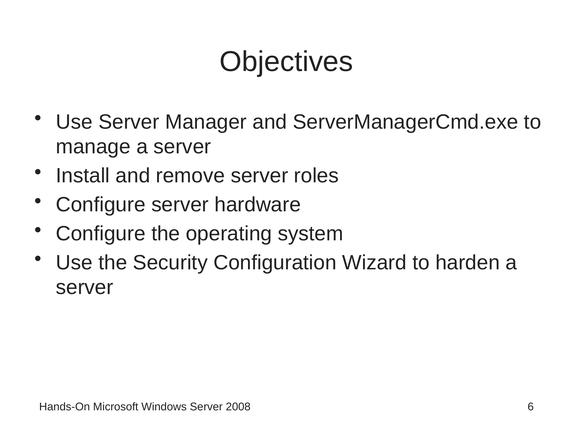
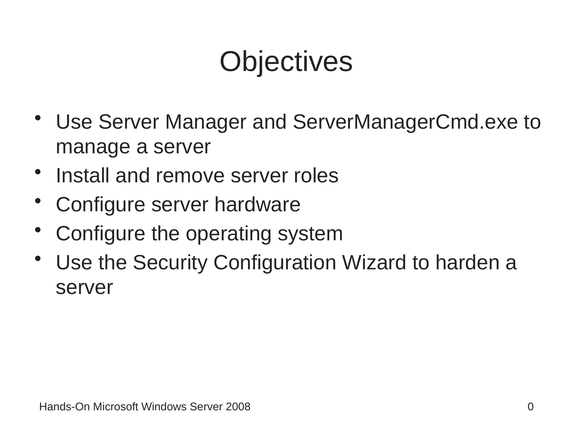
6: 6 -> 0 (531, 407)
